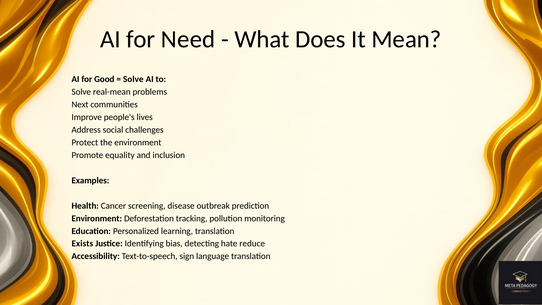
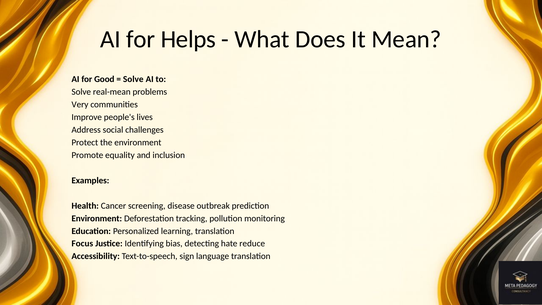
Need: Need -> Helps (188, 39)
Next: Next -> Very (80, 105)
Exists: Exists -> Focus (82, 244)
